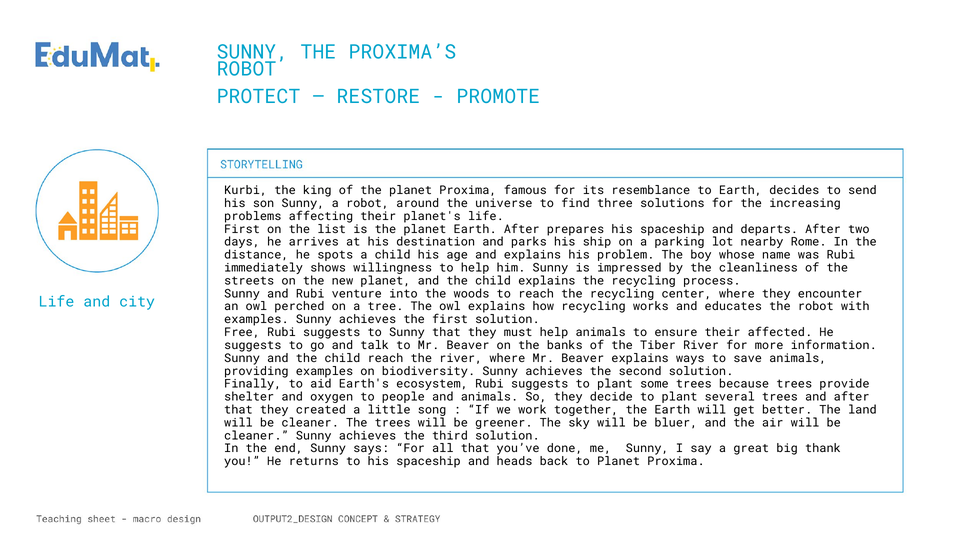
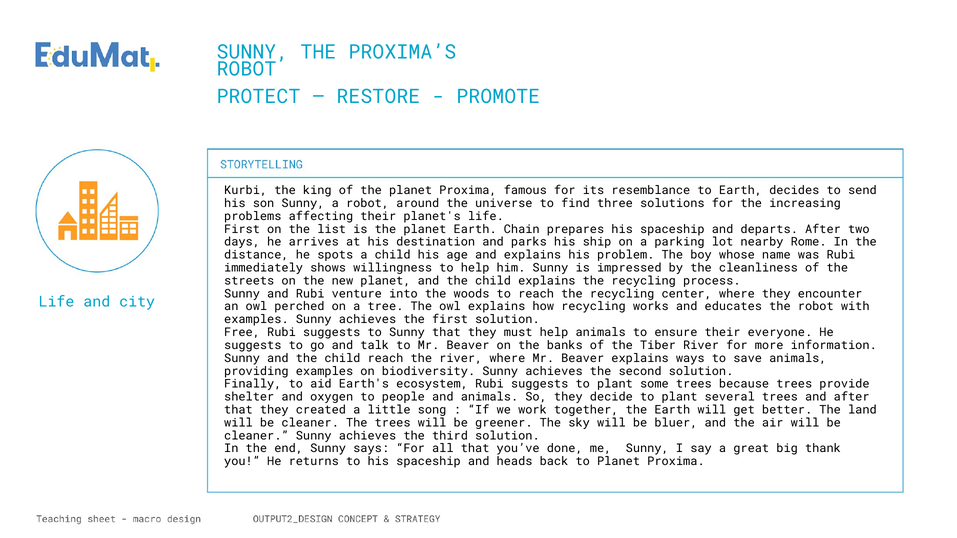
Earth After: After -> Chain (522, 229)
affected: affected -> everyone (780, 333)
